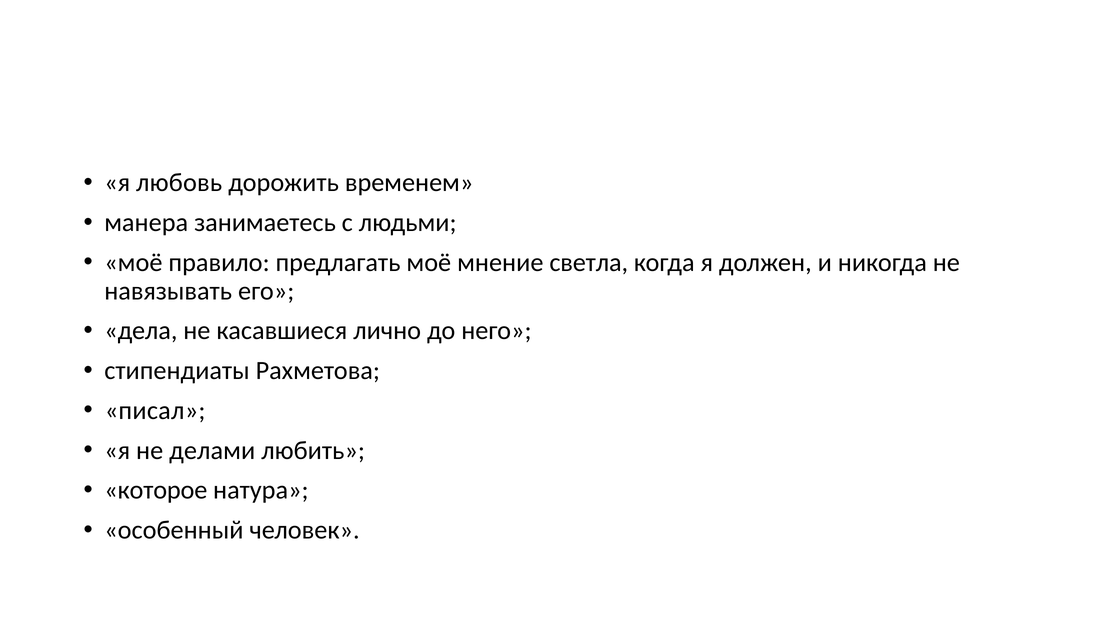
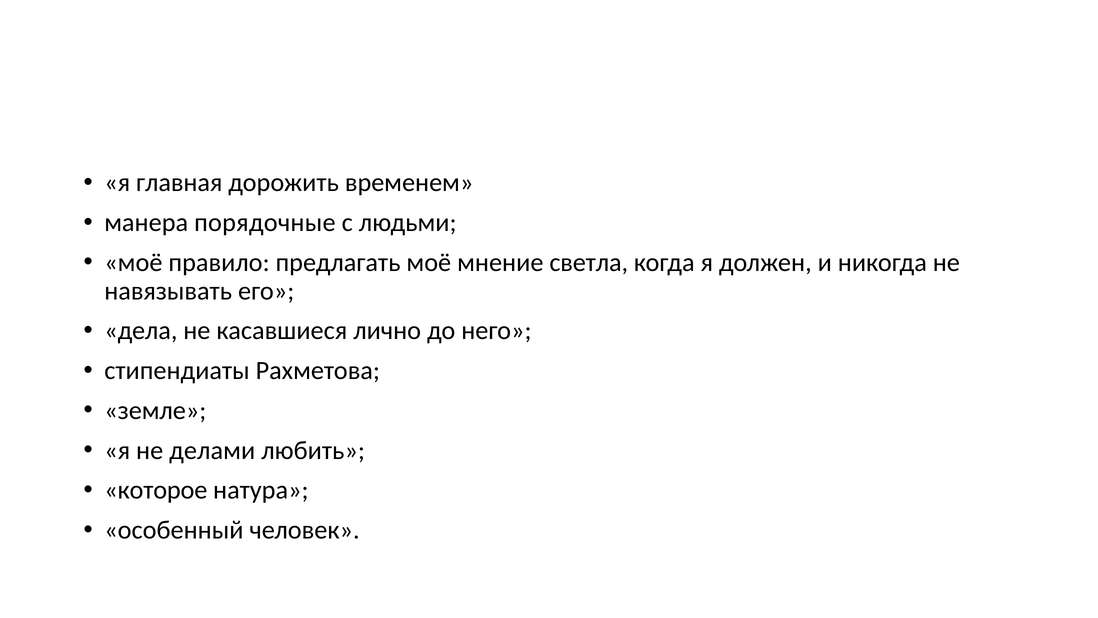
любовь: любовь -> главная (179, 183)
занимаетесь: занимаетесь -> порядочные (265, 222)
писал: писал -> земле (155, 410)
